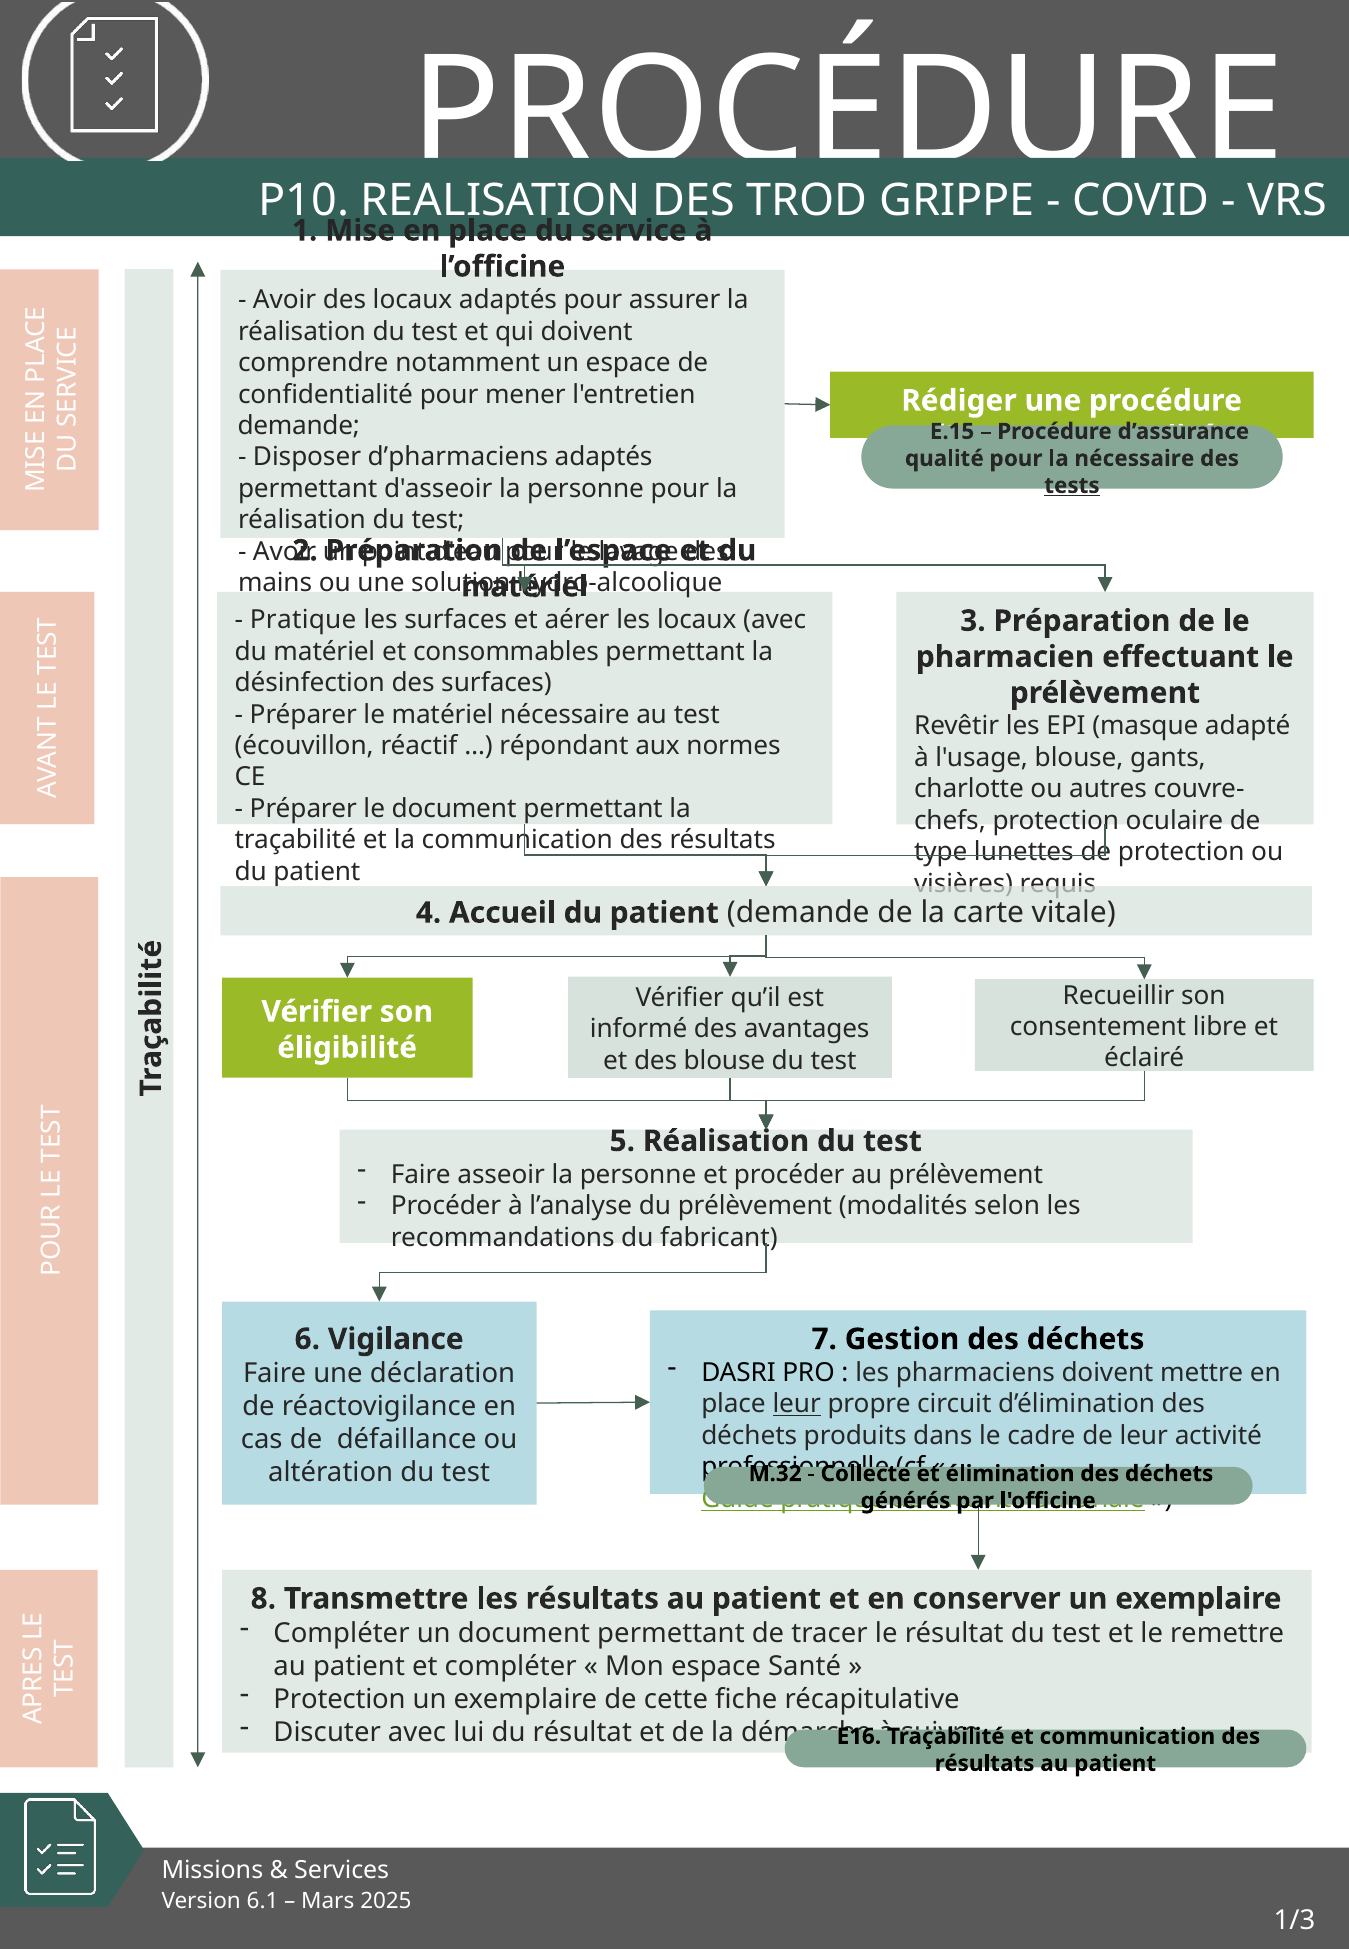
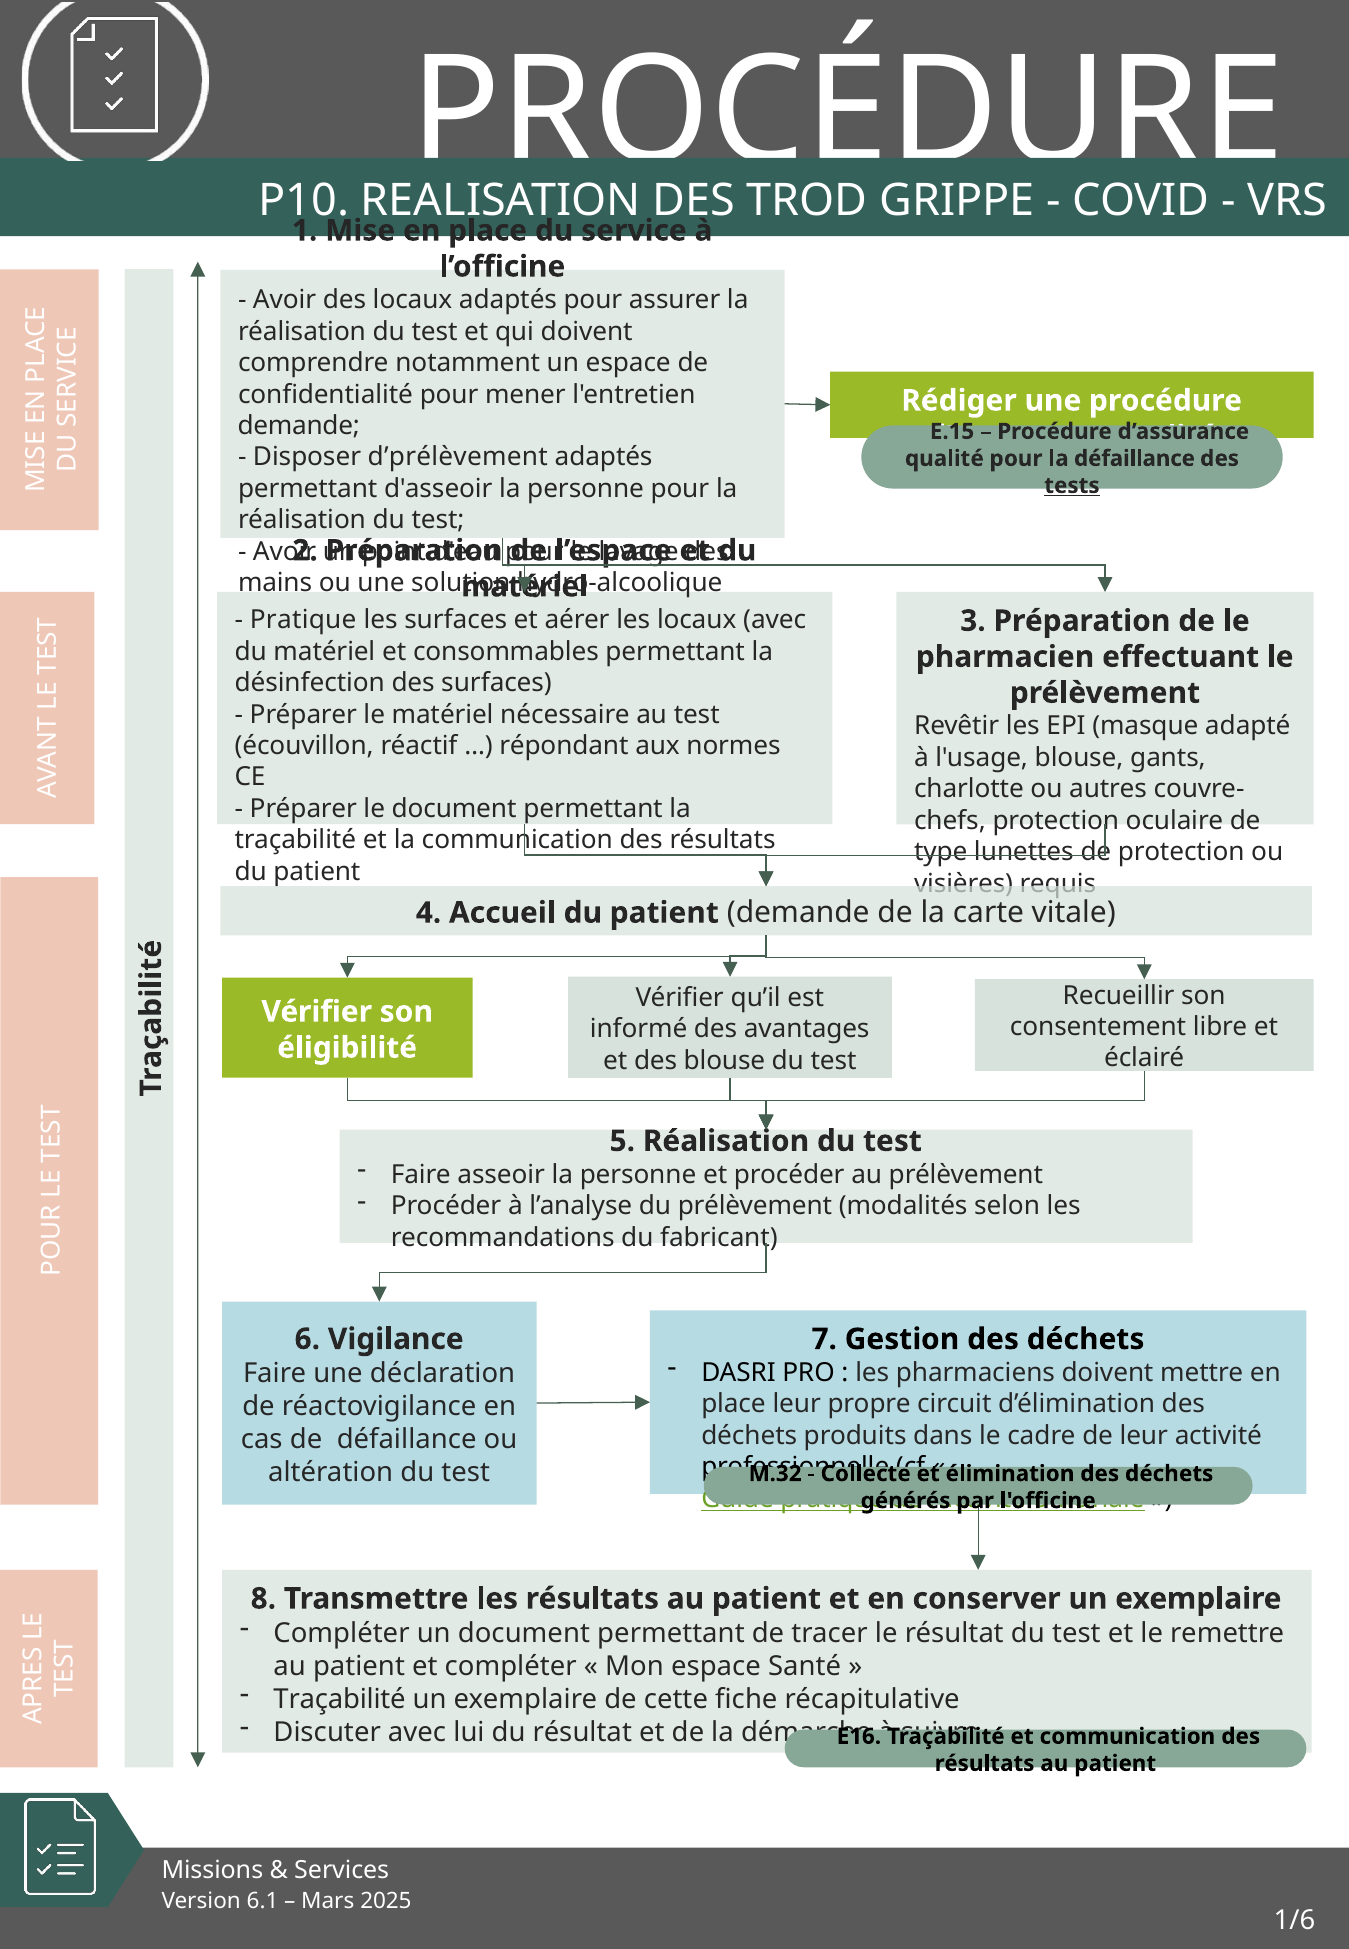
d’pharmaciens: d’pharmaciens -> d’prélèvement (458, 457)
la nécessaire: nécessaire -> défaillance (1134, 458)
leur underline: present -> none (797, 1404)
Protection: Protection -> Traçabilité (340, 1699)
1/3: 1/3 -> 1/6 (1294, 1920)
